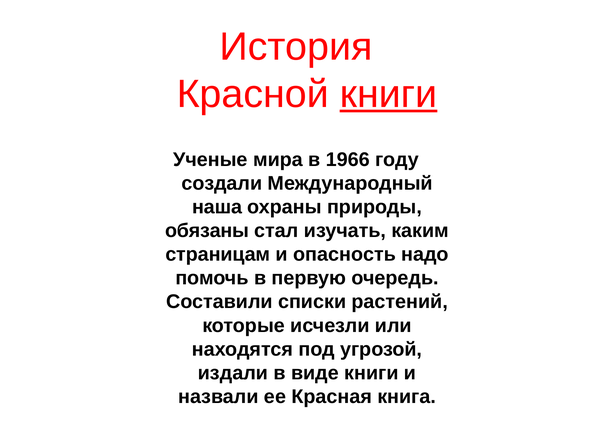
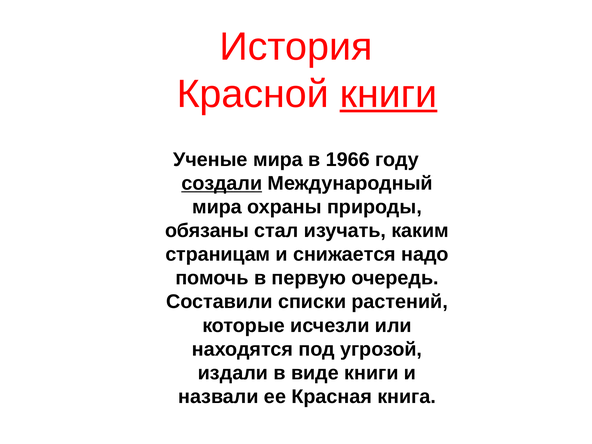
создали underline: none -> present (222, 183)
наша: наша -> мира (217, 207)
опасность: опасность -> снижается (345, 254)
